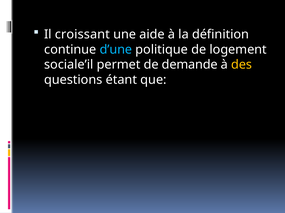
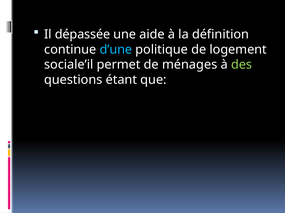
croissant: croissant -> dépassée (83, 34)
demande: demande -> ménages (190, 65)
des colour: yellow -> light green (242, 65)
